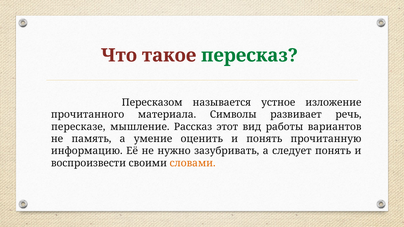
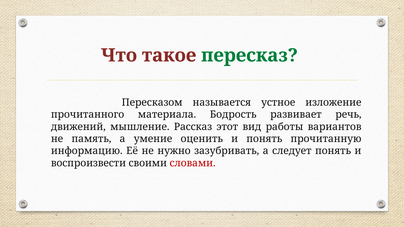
Символы: Символы -> Бодрость (233, 115)
пересказе: пересказе -> движений (78, 127)
словами colour: orange -> red (193, 163)
